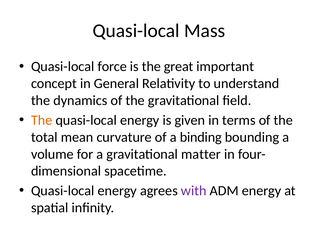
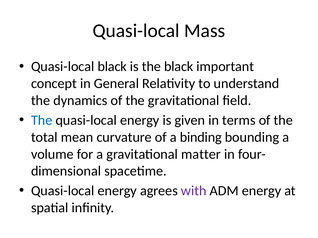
Quasi-local force: force -> black (112, 67)
the great: great -> black (179, 67)
The colour: orange -> blue (42, 120)
